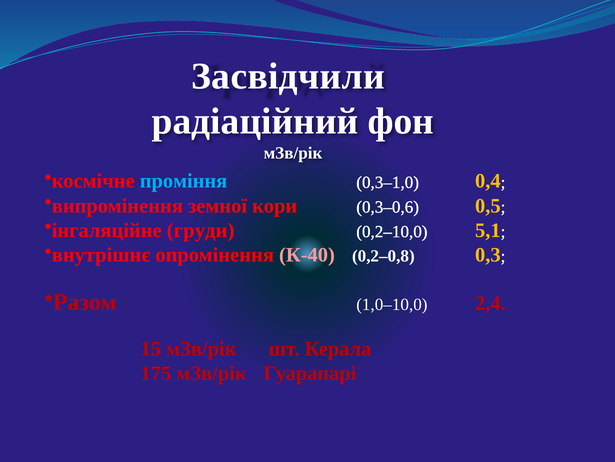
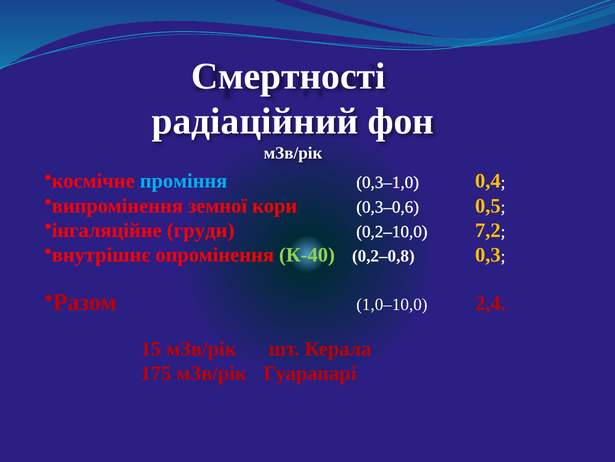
Засвідчили: Засвідчили -> Смертності (288, 76)
5,1: 5,1 -> 7,2 (488, 230)
К-40 colour: pink -> light green (307, 255)
